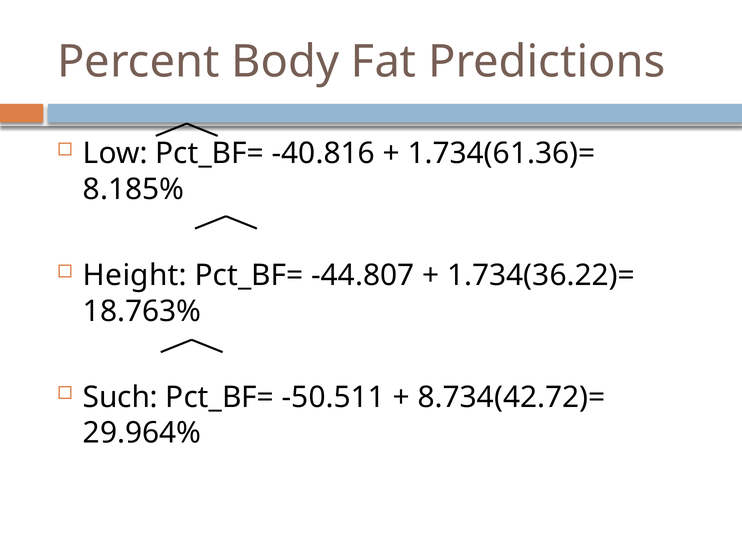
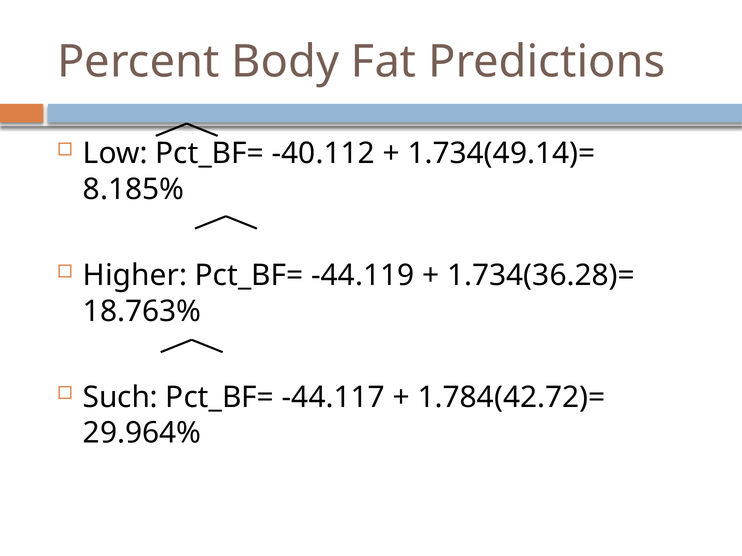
-40.816: -40.816 -> -40.112 (323, 154)
1.734(61.36)=: 1.734(61.36)= -> 1.734(49.14)= (501, 154)
Height: Height -> Higher (135, 276)
-44.807: -44.807 -> -44.119 (363, 276)
1.734(36.22)=: 1.734(36.22)= -> 1.734(36.28)= (541, 276)
-50.511: -50.511 -> -44.117 (333, 398)
8.734(42.72)=: 8.734(42.72)= -> 1.784(42.72)= (512, 398)
